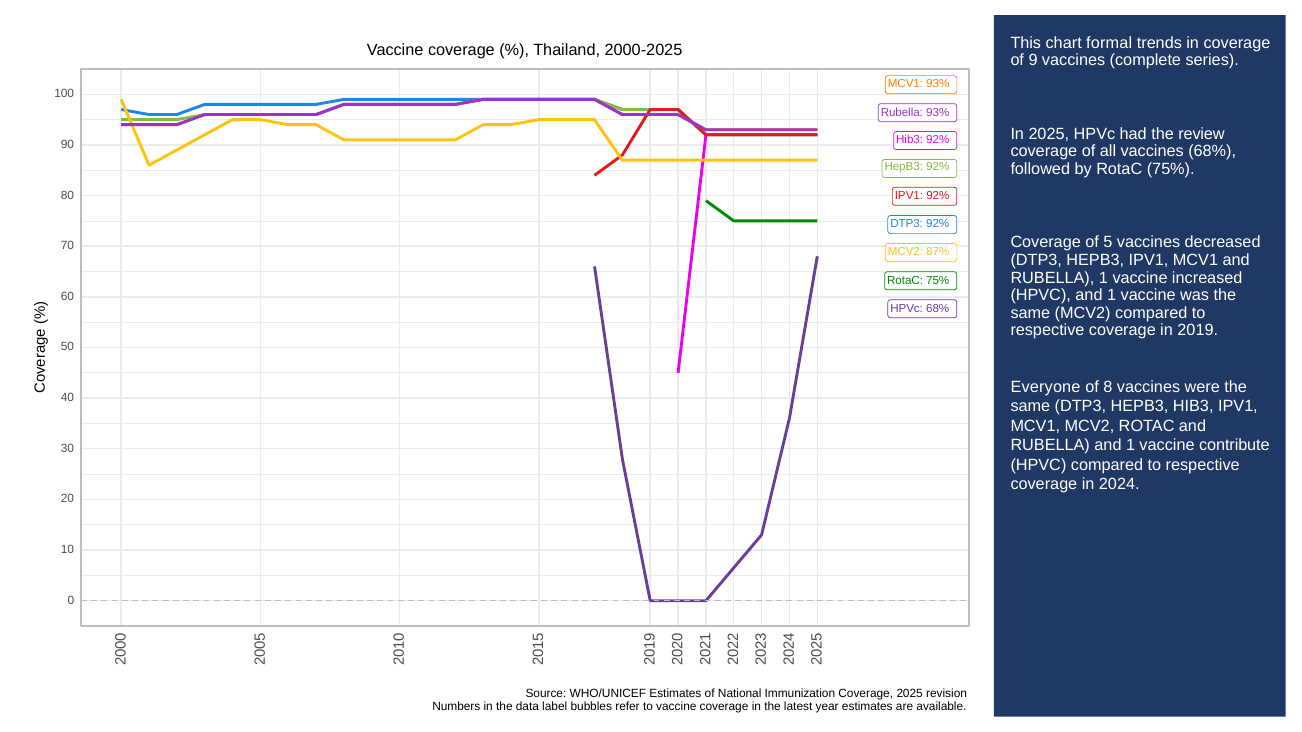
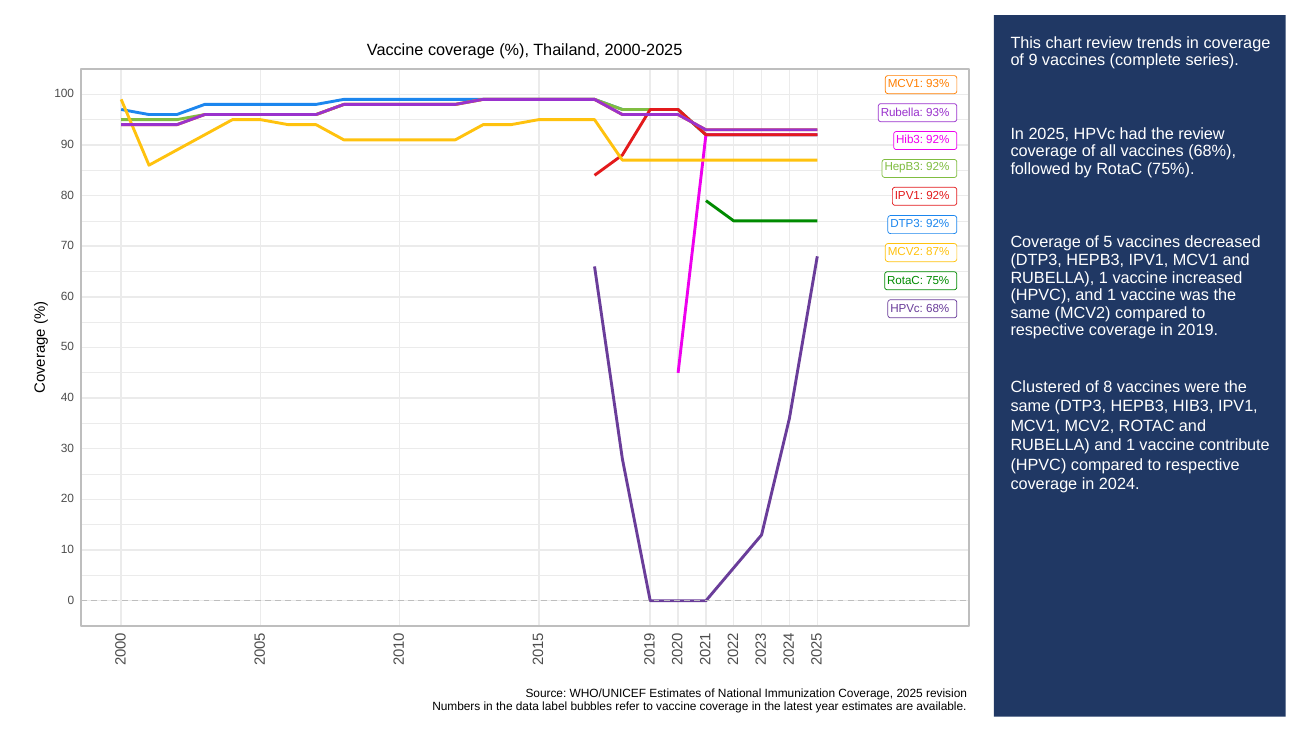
chart formal: formal -> review (1109, 43)
Everyone: Everyone -> Clustered (1046, 387)
